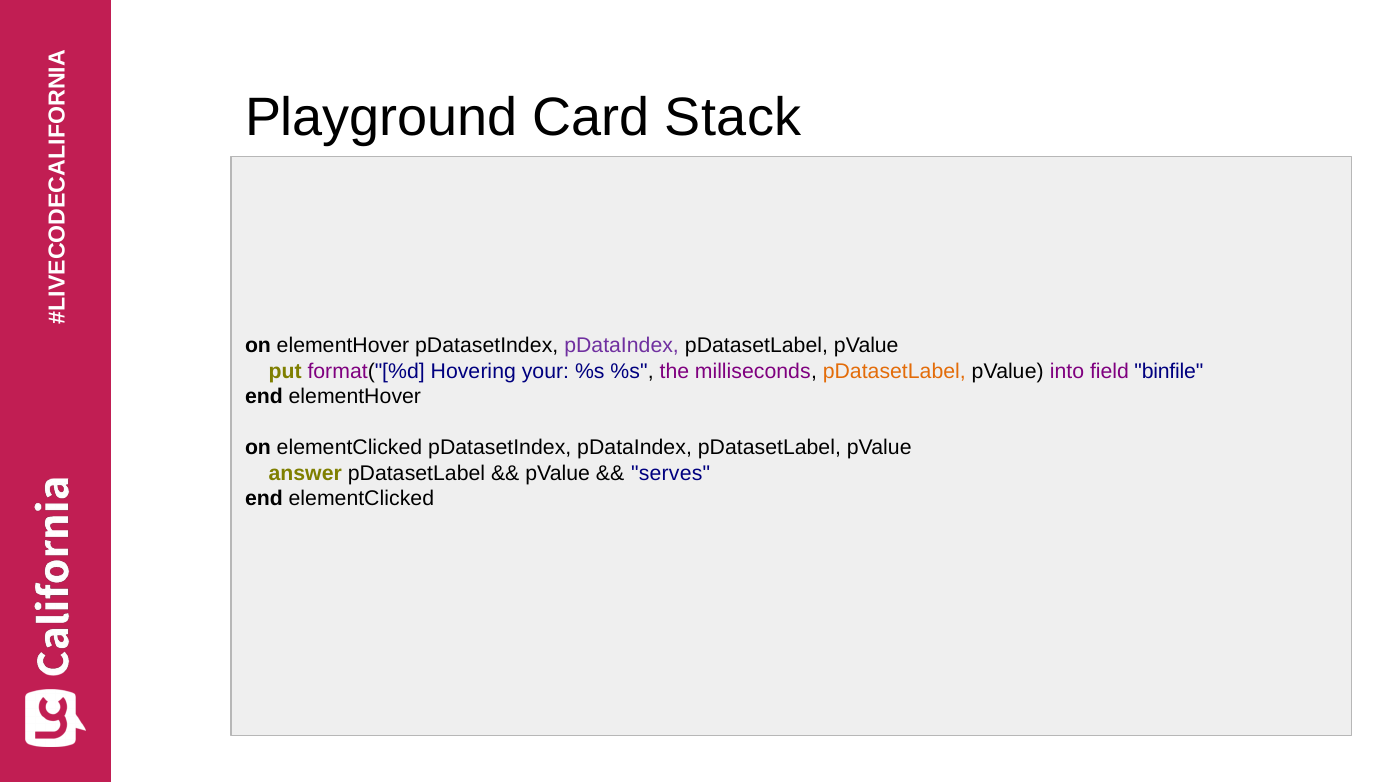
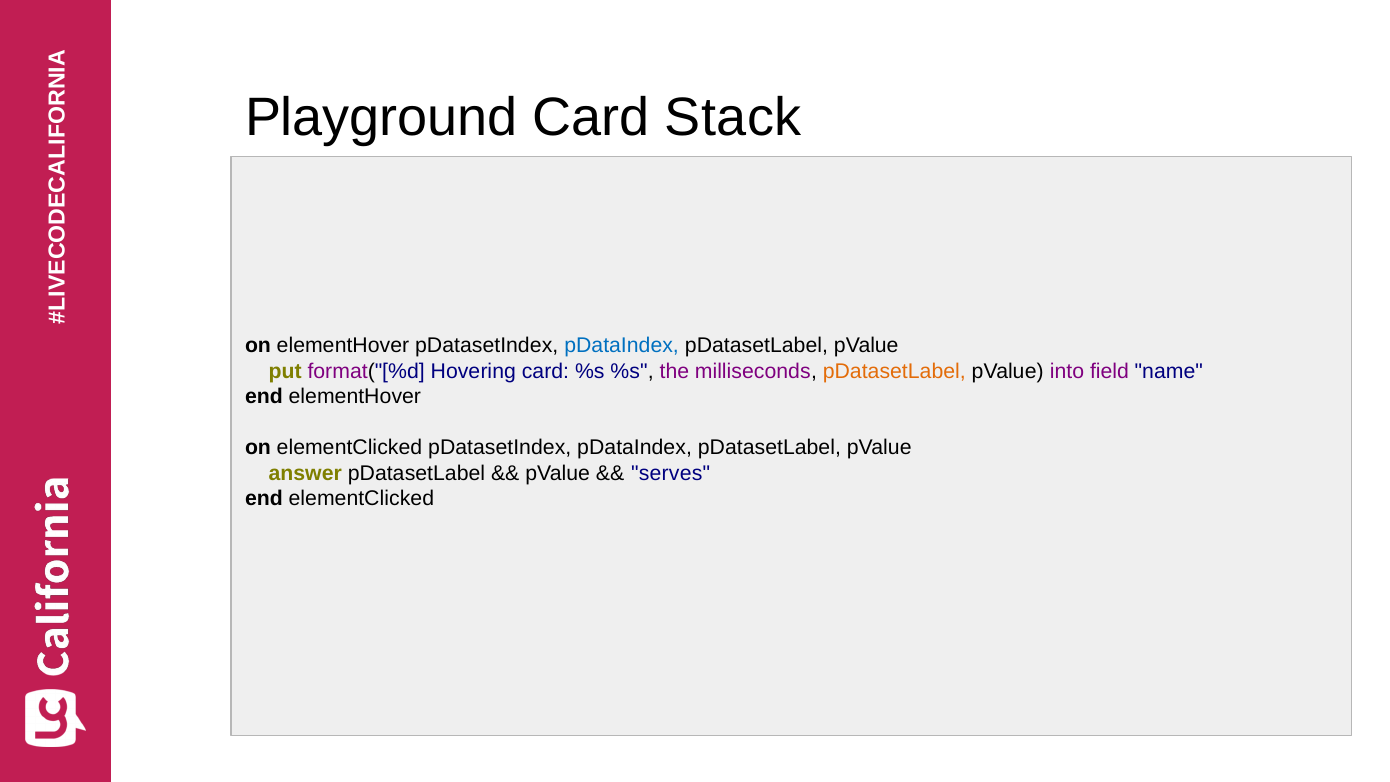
pDataIndex colour: purple -> blue (622, 345)
Hovering your: your -> card (545, 371)
binfile: binfile -> name (1169, 371)
